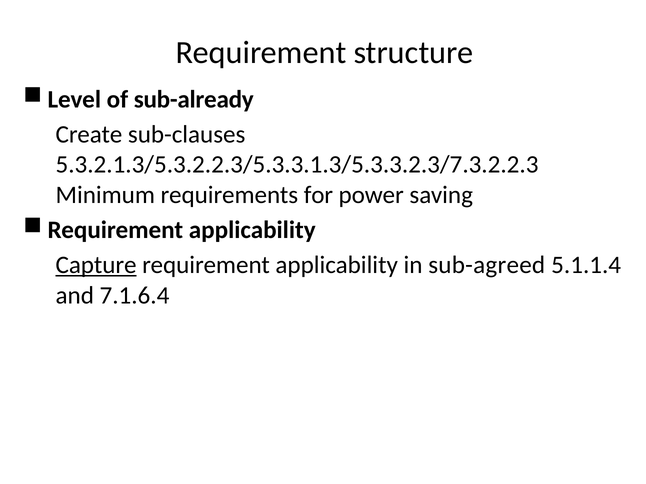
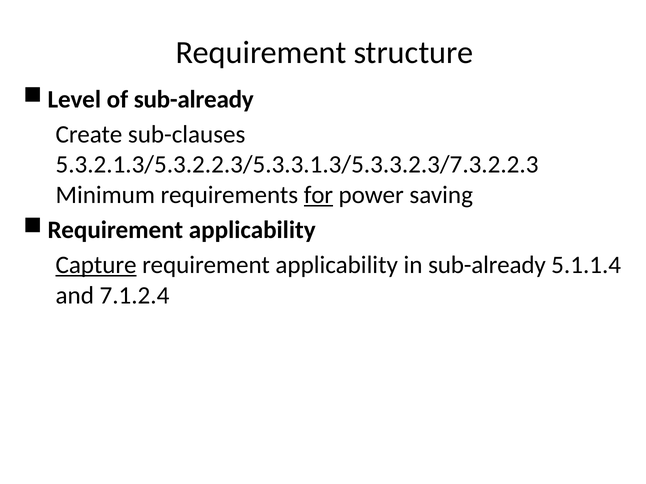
for underline: none -> present (318, 195)
in sub-agreed: sub-agreed -> sub-already (487, 265)
7.1.6.4: 7.1.6.4 -> 7.1.2.4 (134, 296)
